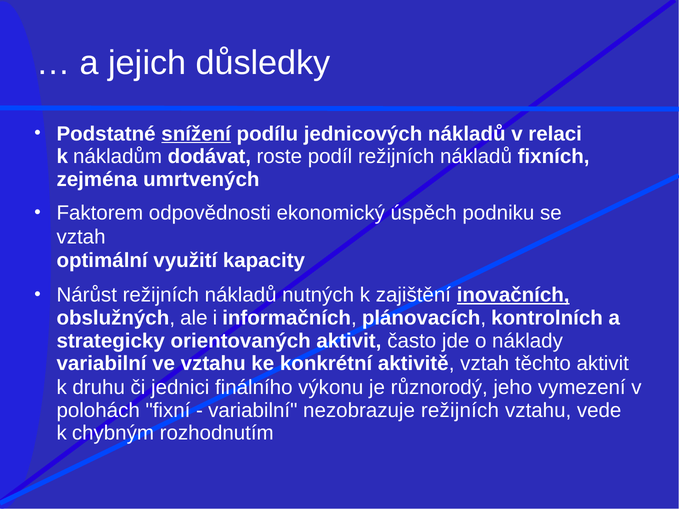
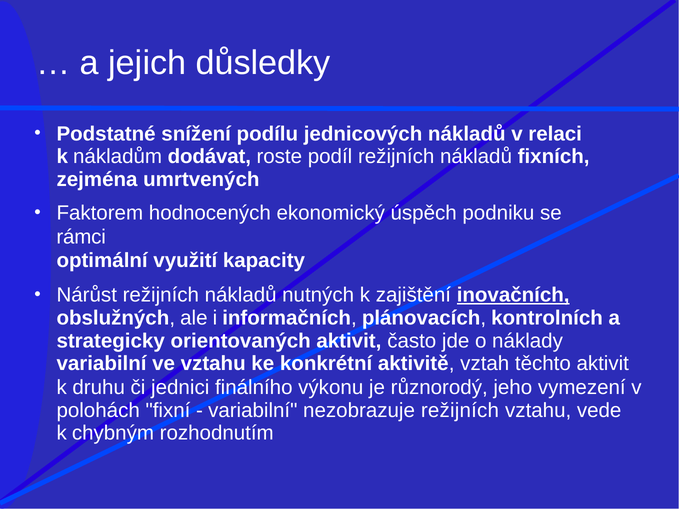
snížení underline: present -> none (196, 134)
odpovědnosti: odpovědnosti -> hodnocených (210, 213)
vztah: vztah -> rámci (81, 237)
